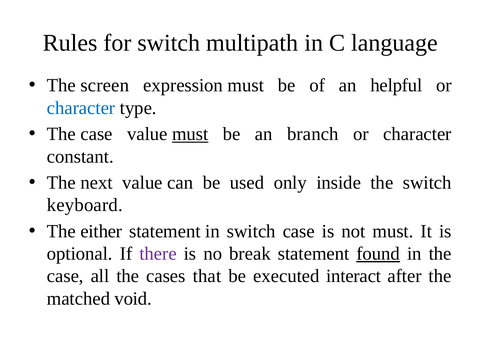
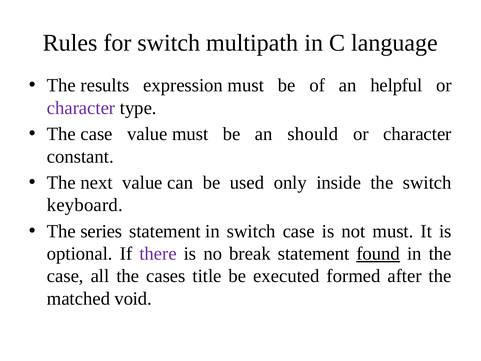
screen: screen -> results (105, 85)
character colour: blue -> purple (81, 108)
must underline: present -> none (190, 134)
branch: branch -> should (313, 134)
either: either -> series (101, 231)
that: that -> title (207, 276)
interact: interact -> formed (354, 276)
